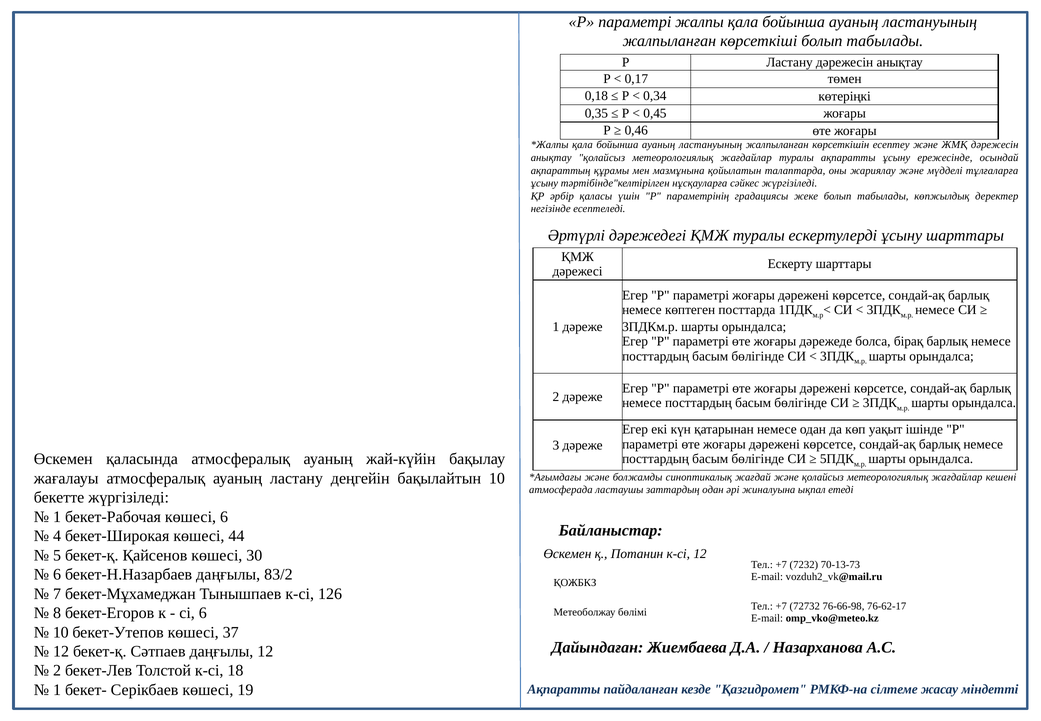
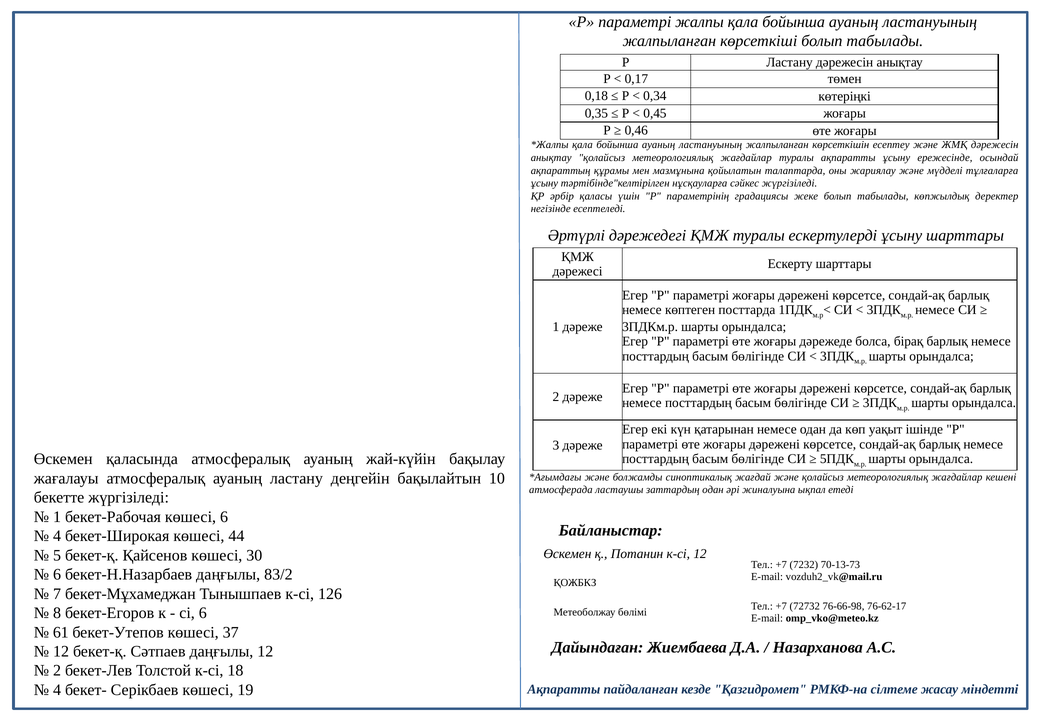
10: 10 -> 61 (61, 632)
1: 1 -> 4 (57, 690)
